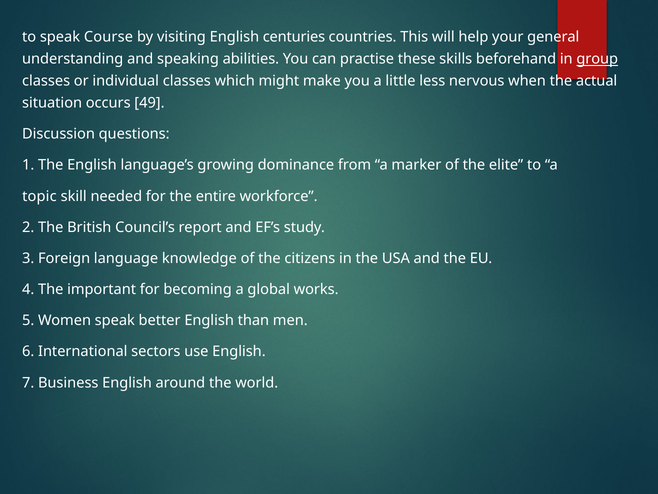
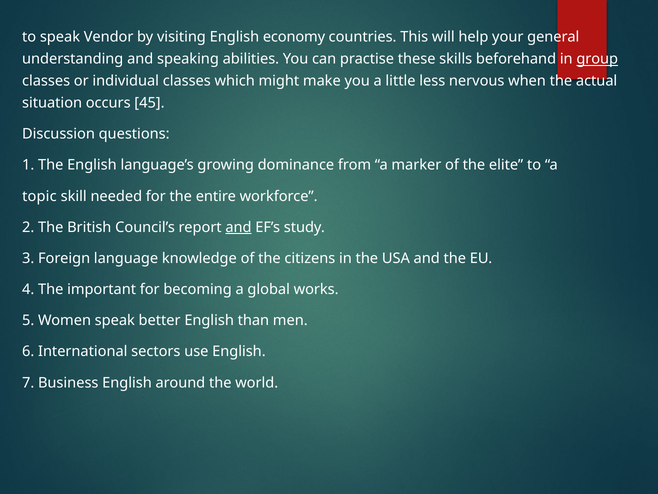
Course: Course -> Vendor (109, 37)
centuries: centuries -> economy (294, 37)
49: 49 -> 45 (149, 103)
and underline: none -> present (238, 227)
